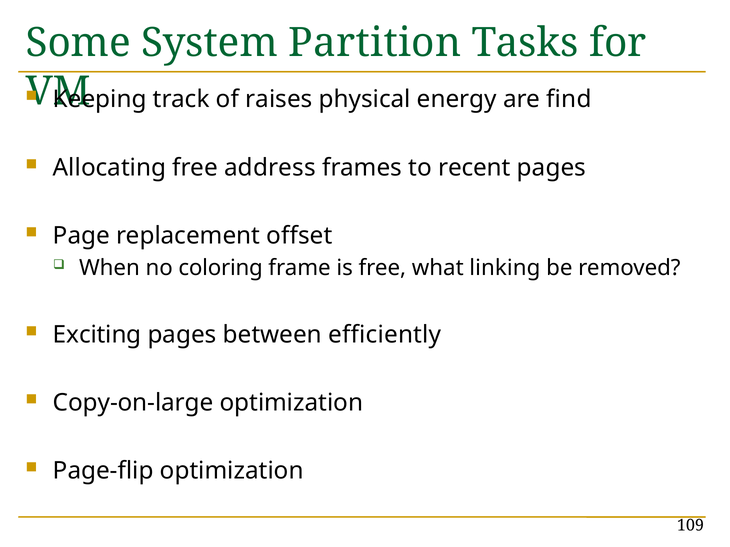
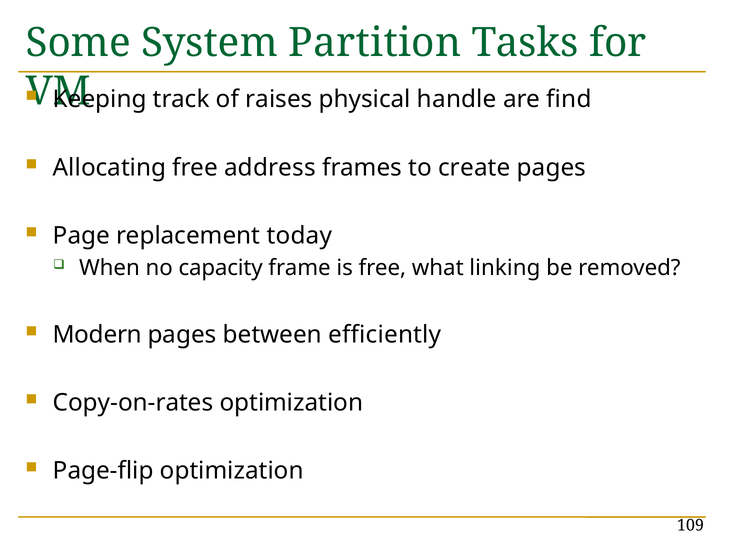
energy: energy -> handle (457, 100)
recent: recent -> create (474, 168)
offset: offset -> today (299, 236)
coloring: coloring -> capacity (221, 268)
Exciting: Exciting -> Modern (97, 335)
Copy-on-large: Copy-on-large -> Copy-on-rates (133, 403)
